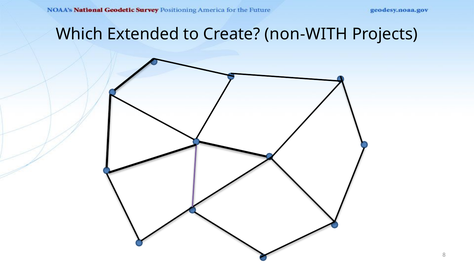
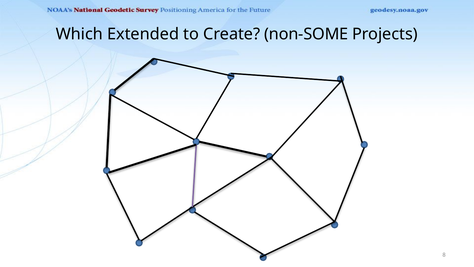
non-WITH: non-WITH -> non-SOME (306, 34)
